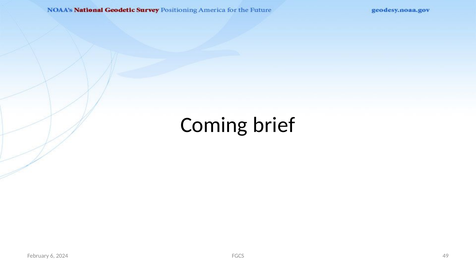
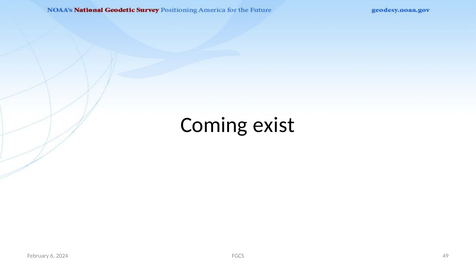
brief: brief -> exist (274, 125)
